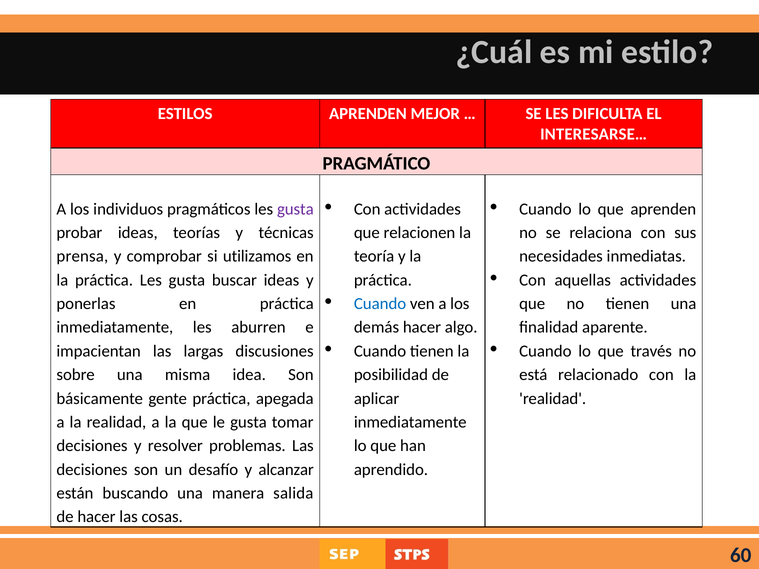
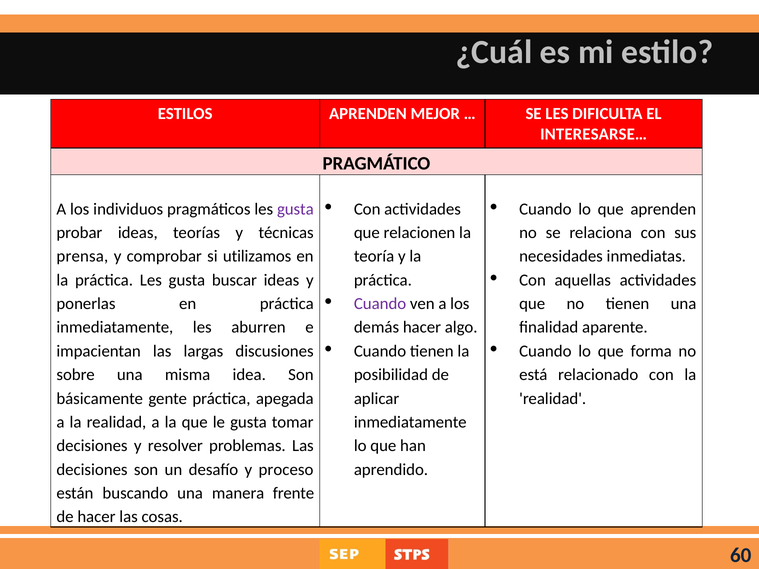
Cuando colour: blue -> purple (380, 304)
través: través -> forma (651, 351)
alcanzar: alcanzar -> proceso (286, 470)
salida: salida -> frente (293, 493)
